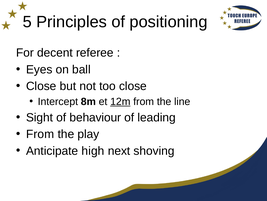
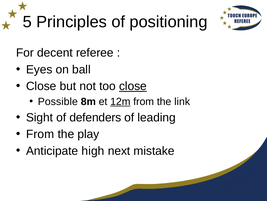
close underline: none -> present (133, 86)
Intercept: Intercept -> Possible (58, 101)
line: line -> link (182, 101)
behaviour: behaviour -> defenders (95, 117)
shoving: shoving -> mistake (154, 150)
